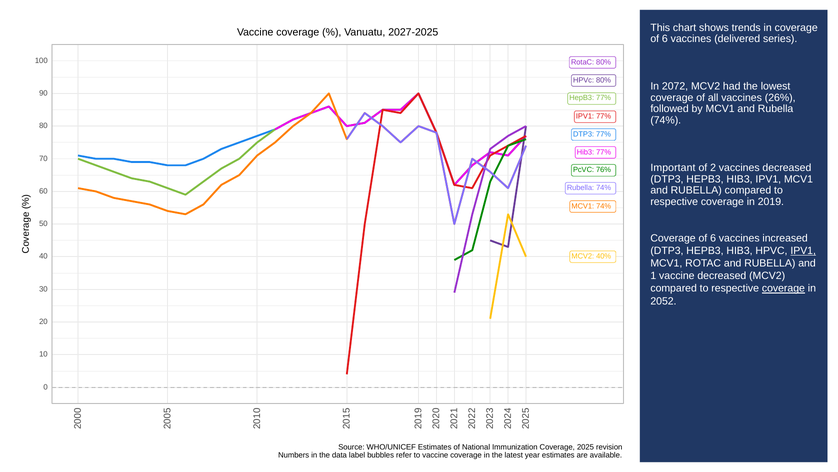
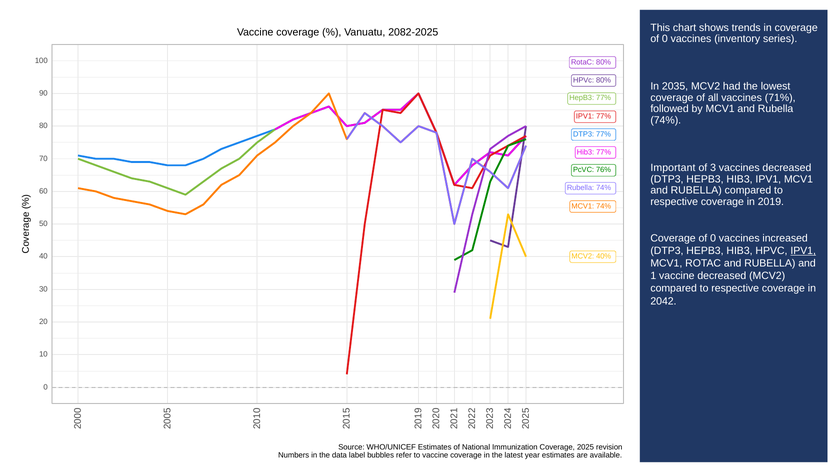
2027-2025: 2027-2025 -> 2082-2025 (413, 32)
6: 6 -> 0 (665, 39)
delivered: delivered -> inventory (737, 39)
2072: 2072 -> 2035 (675, 86)
26%: 26% -> 71% (780, 98)
of 2: 2 -> 3 (713, 168)
6: 6 -> 0 (713, 238)
coverage underline: present -> none (783, 288)
2052: 2052 -> 2042 (663, 301)
